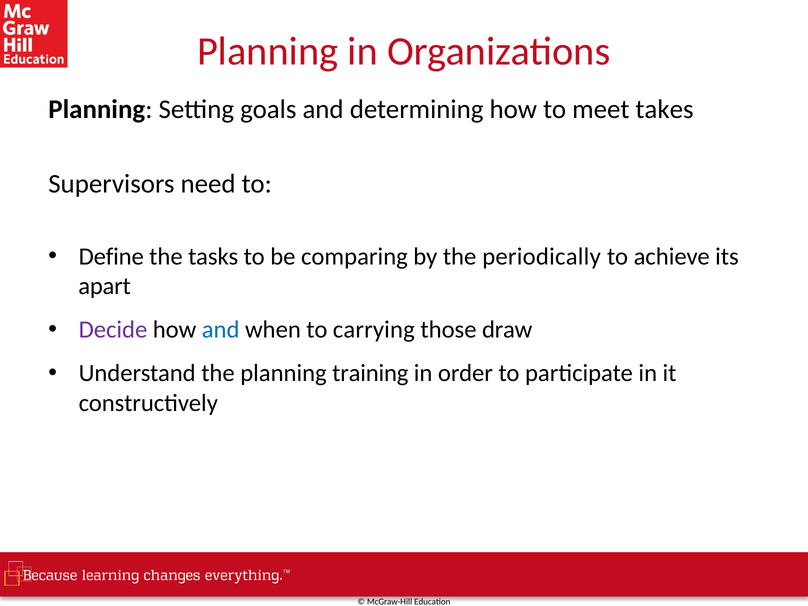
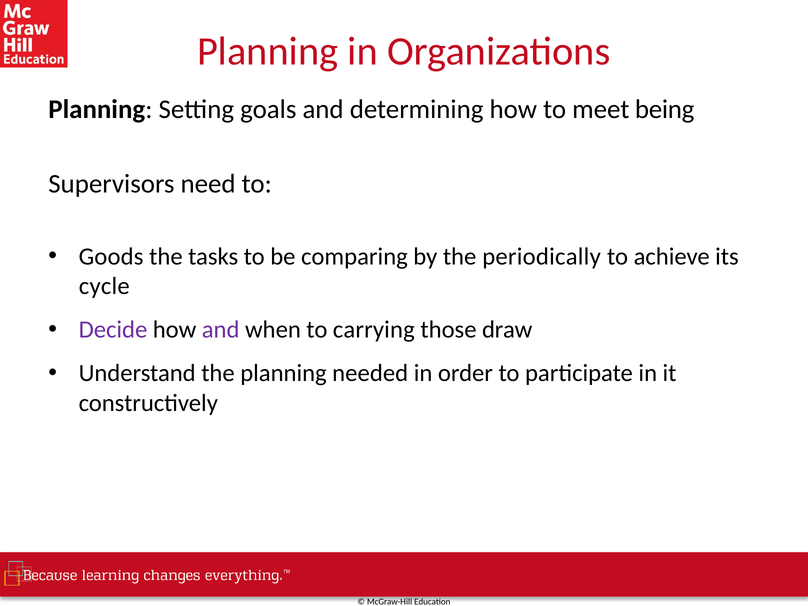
takes: takes -> being (665, 110)
Define: Define -> Goods (111, 257)
apart: apart -> cycle (104, 286)
and colour: blue -> purple (221, 330)
training: training -> needed (370, 373)
